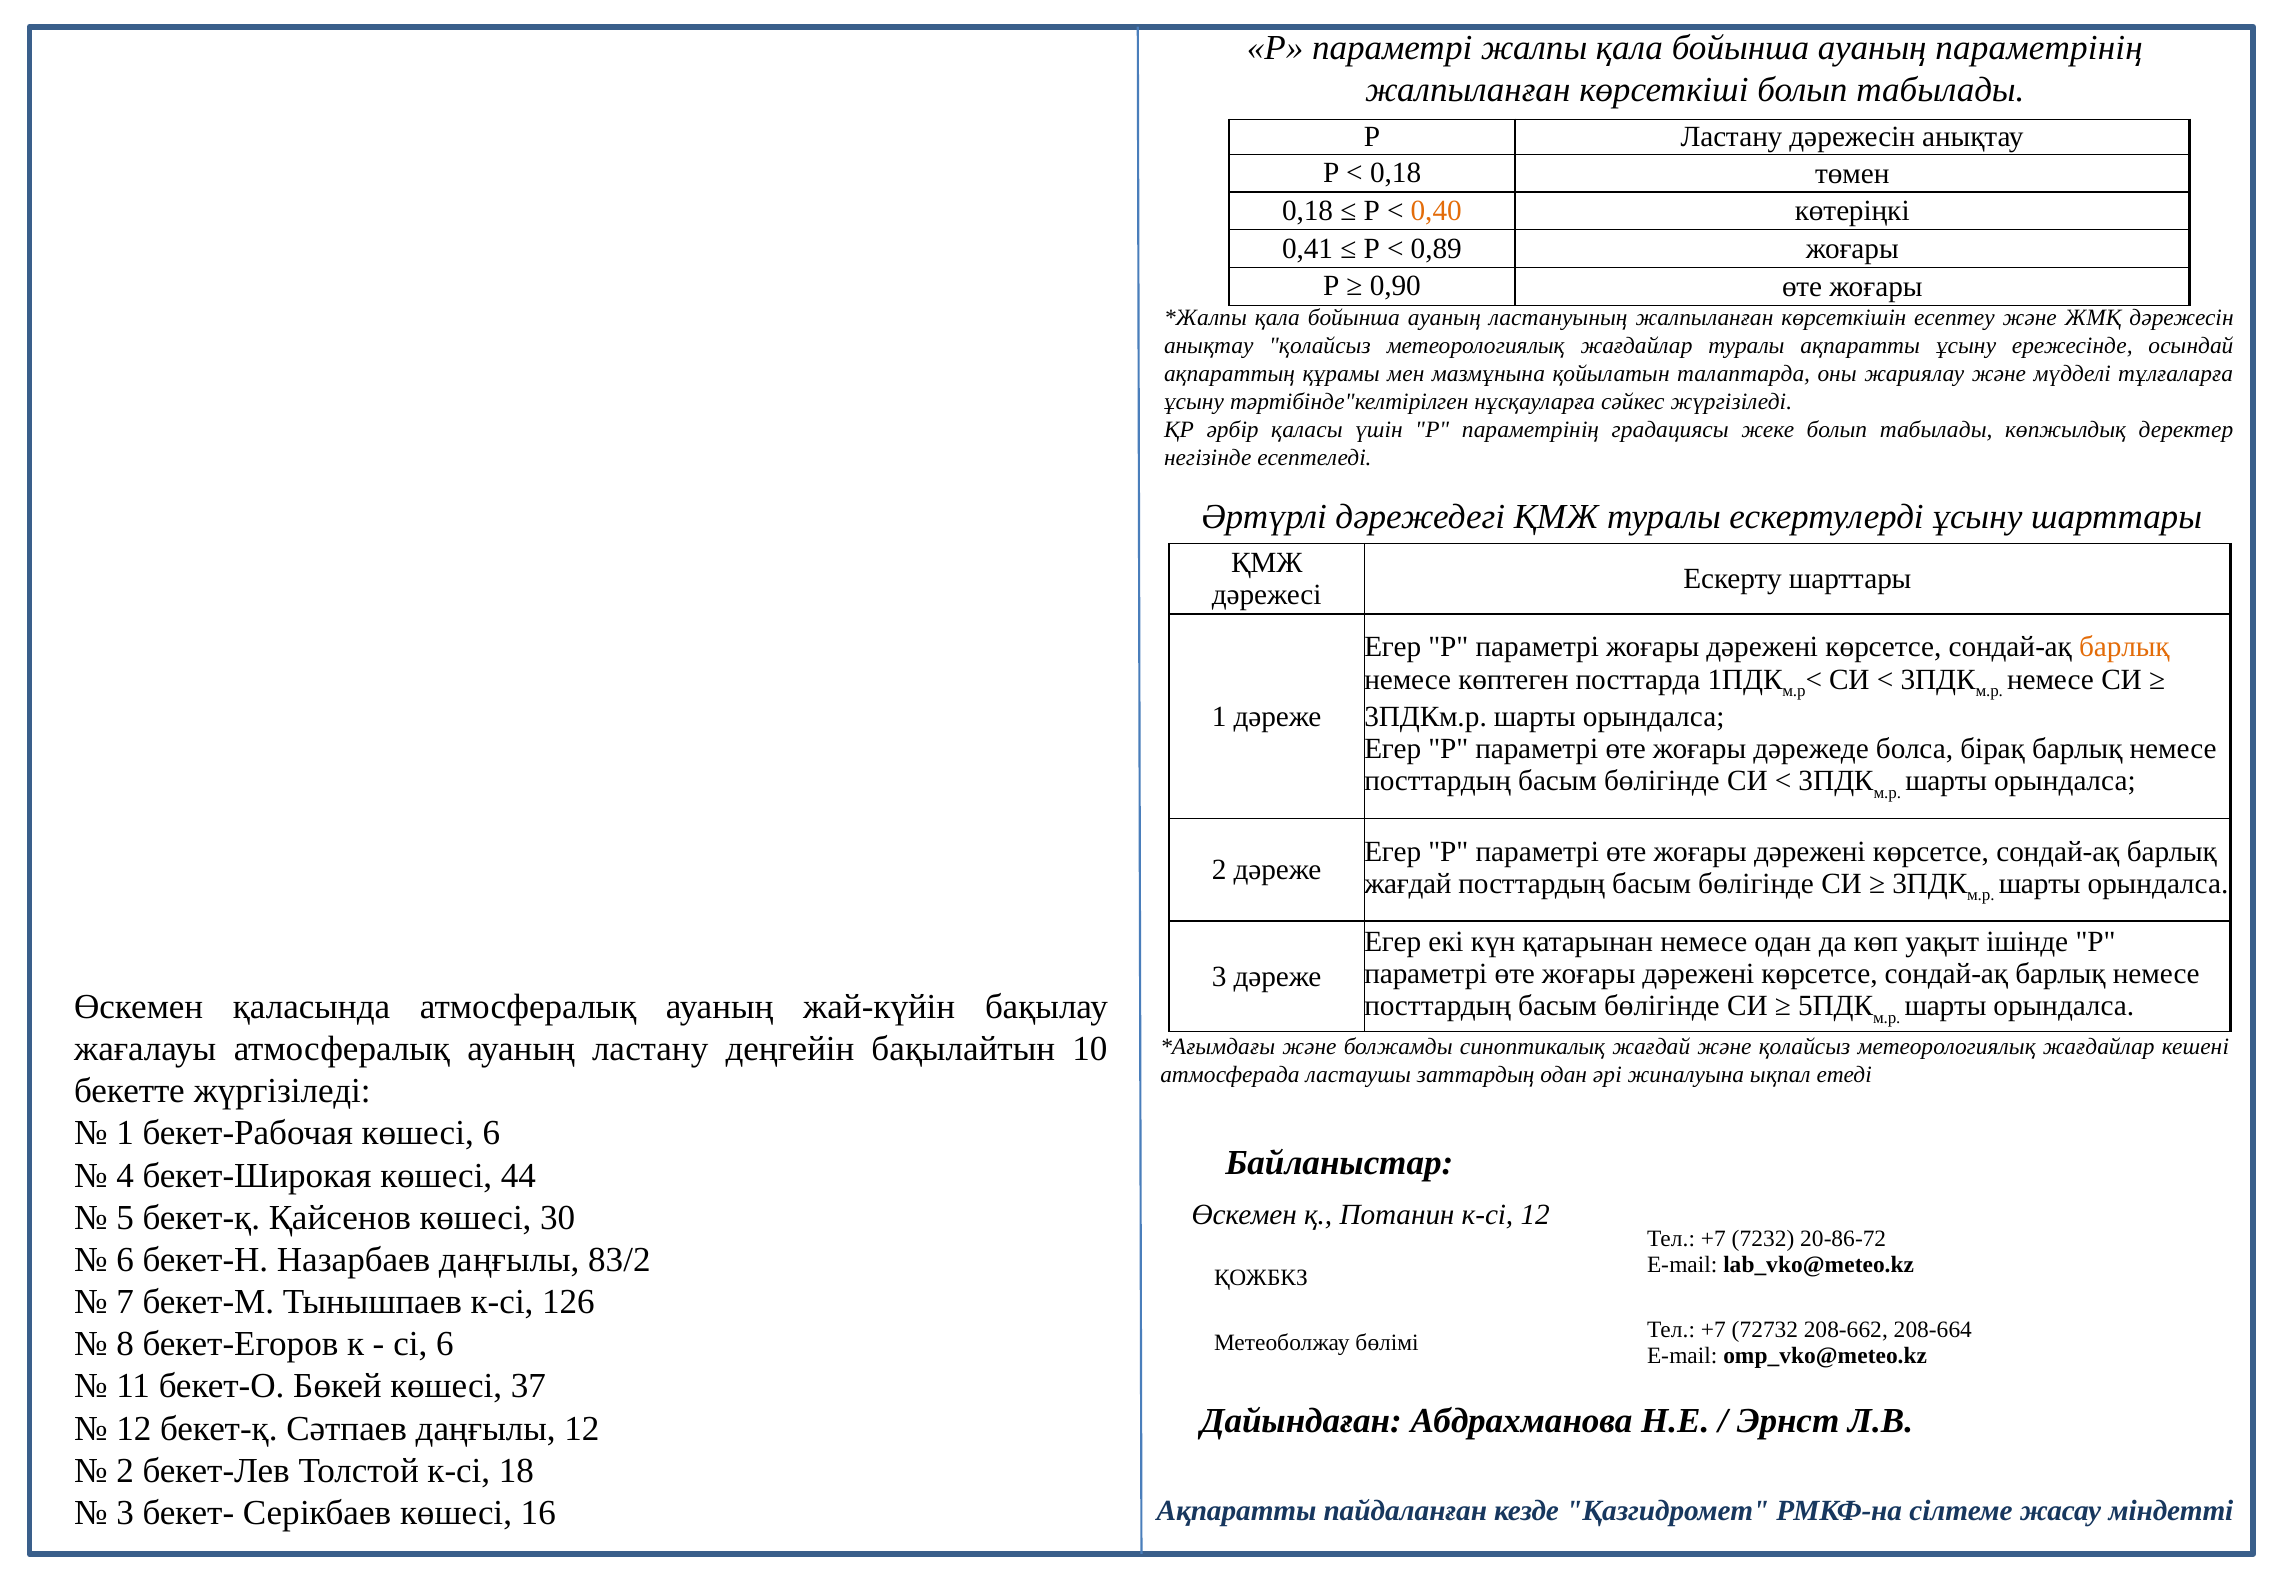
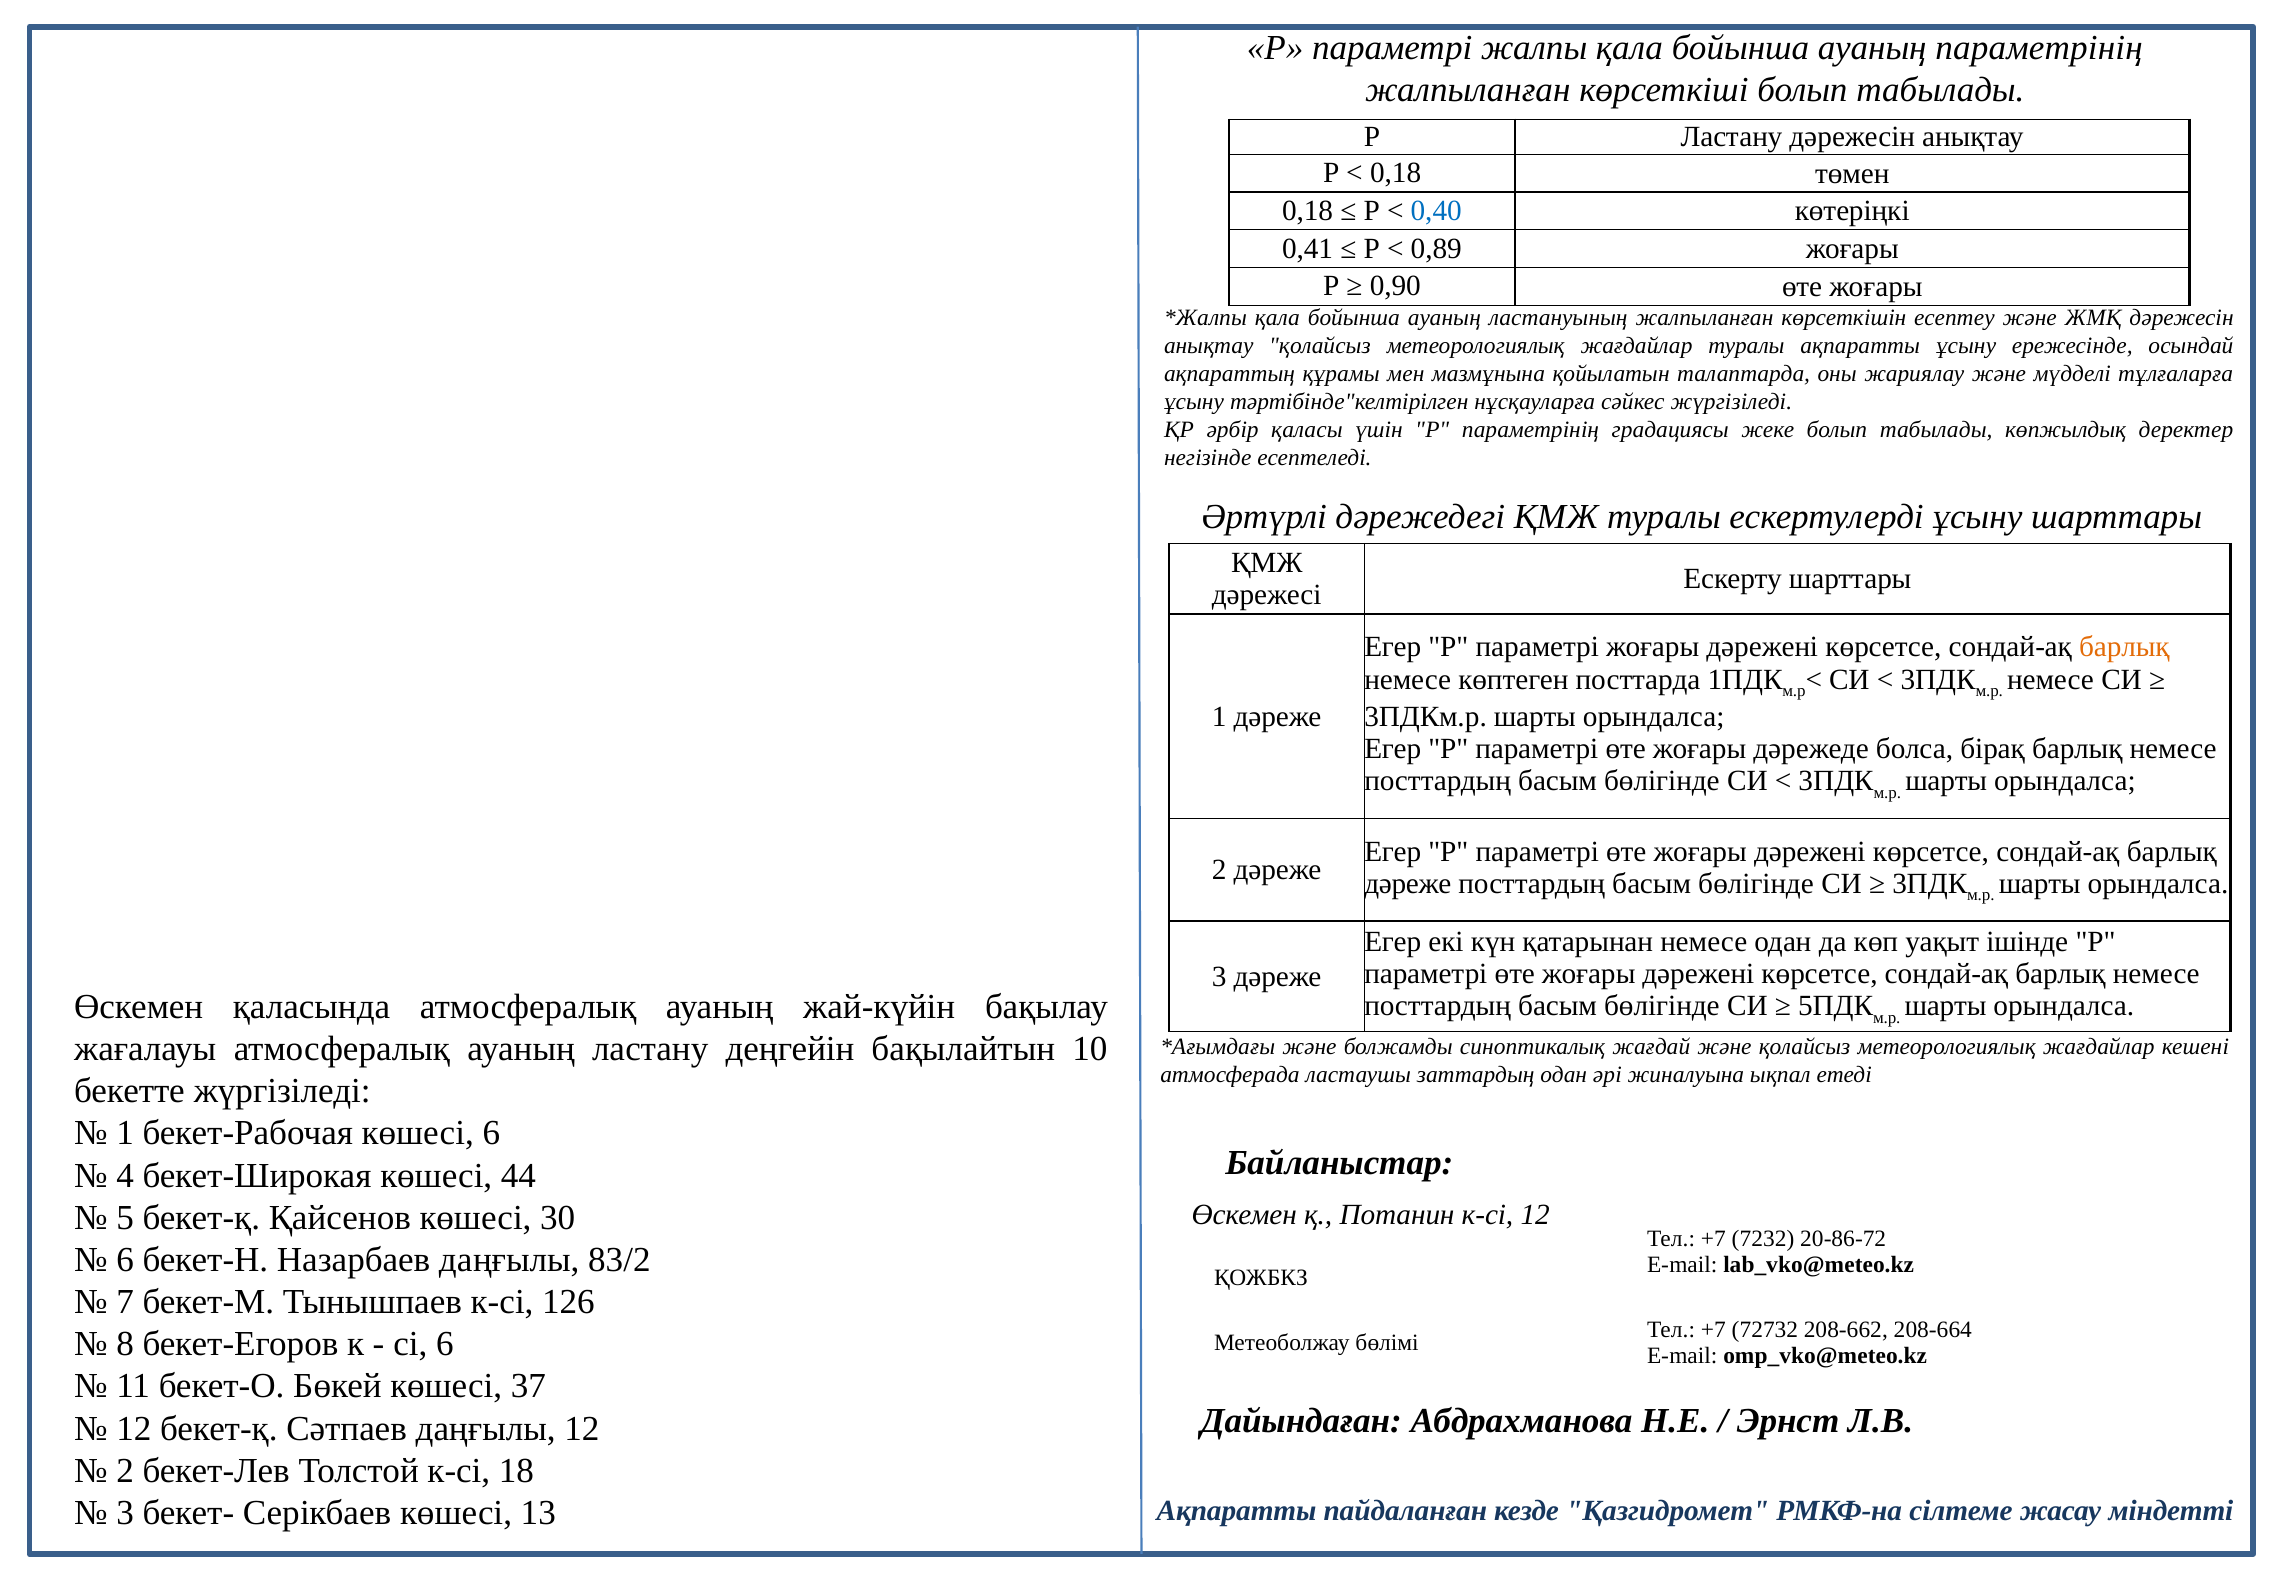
0,40 colour: orange -> blue (1436, 211)
жағдай: жағдай -> дәреже (1408, 883)
16: 16 -> 13 (538, 1512)
